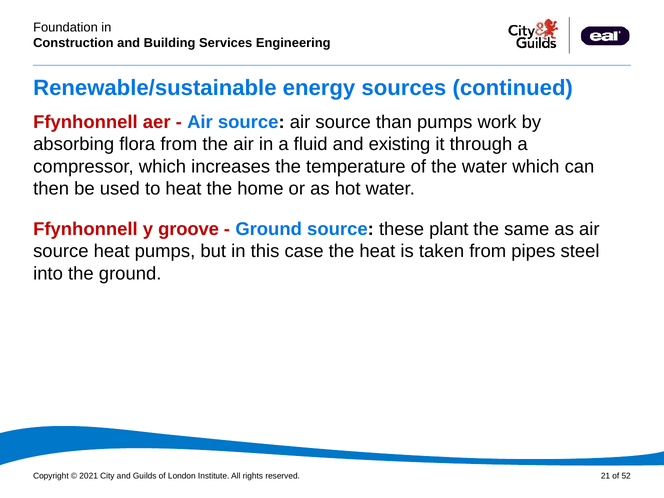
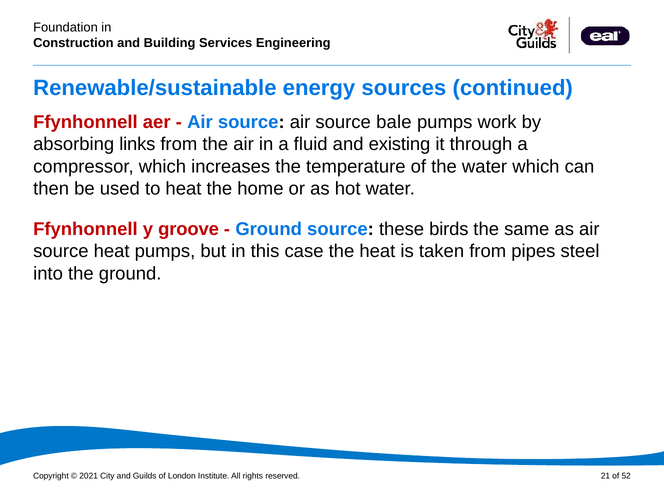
than: than -> bale (394, 122)
flora: flora -> links (137, 144)
plant: plant -> birds (449, 229)
